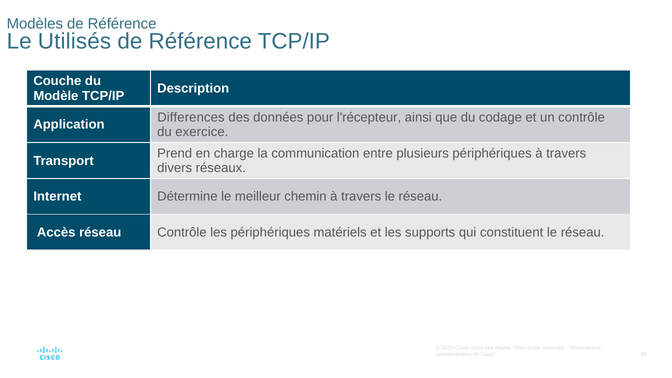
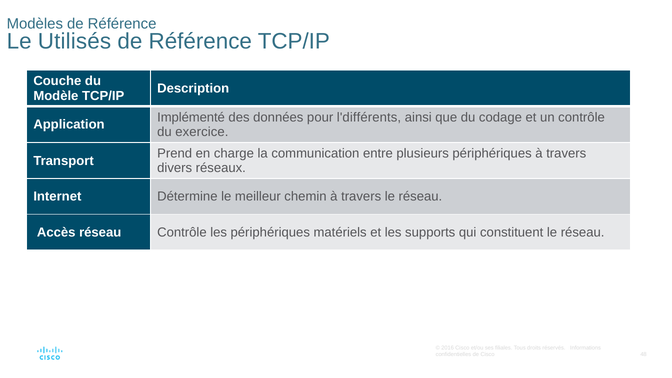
Differences: Differences -> Implémenté (191, 117)
l'récepteur: l'récepteur -> l'différents (369, 117)
